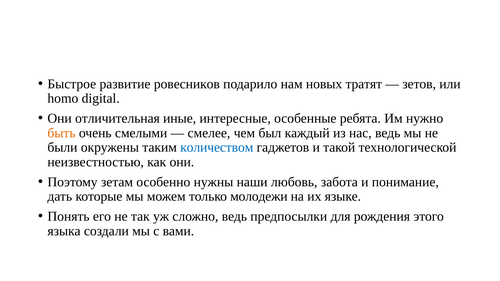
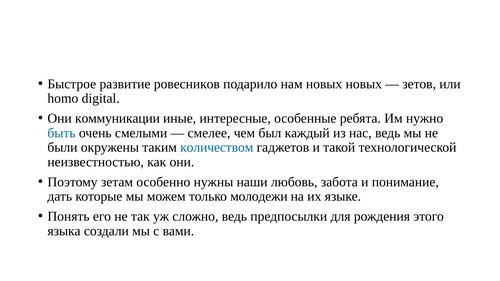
новых тратят: тратят -> новых (364, 84)
отличительная: отличительная -> коммуникации (118, 118)
быть colour: orange -> blue (62, 133)
